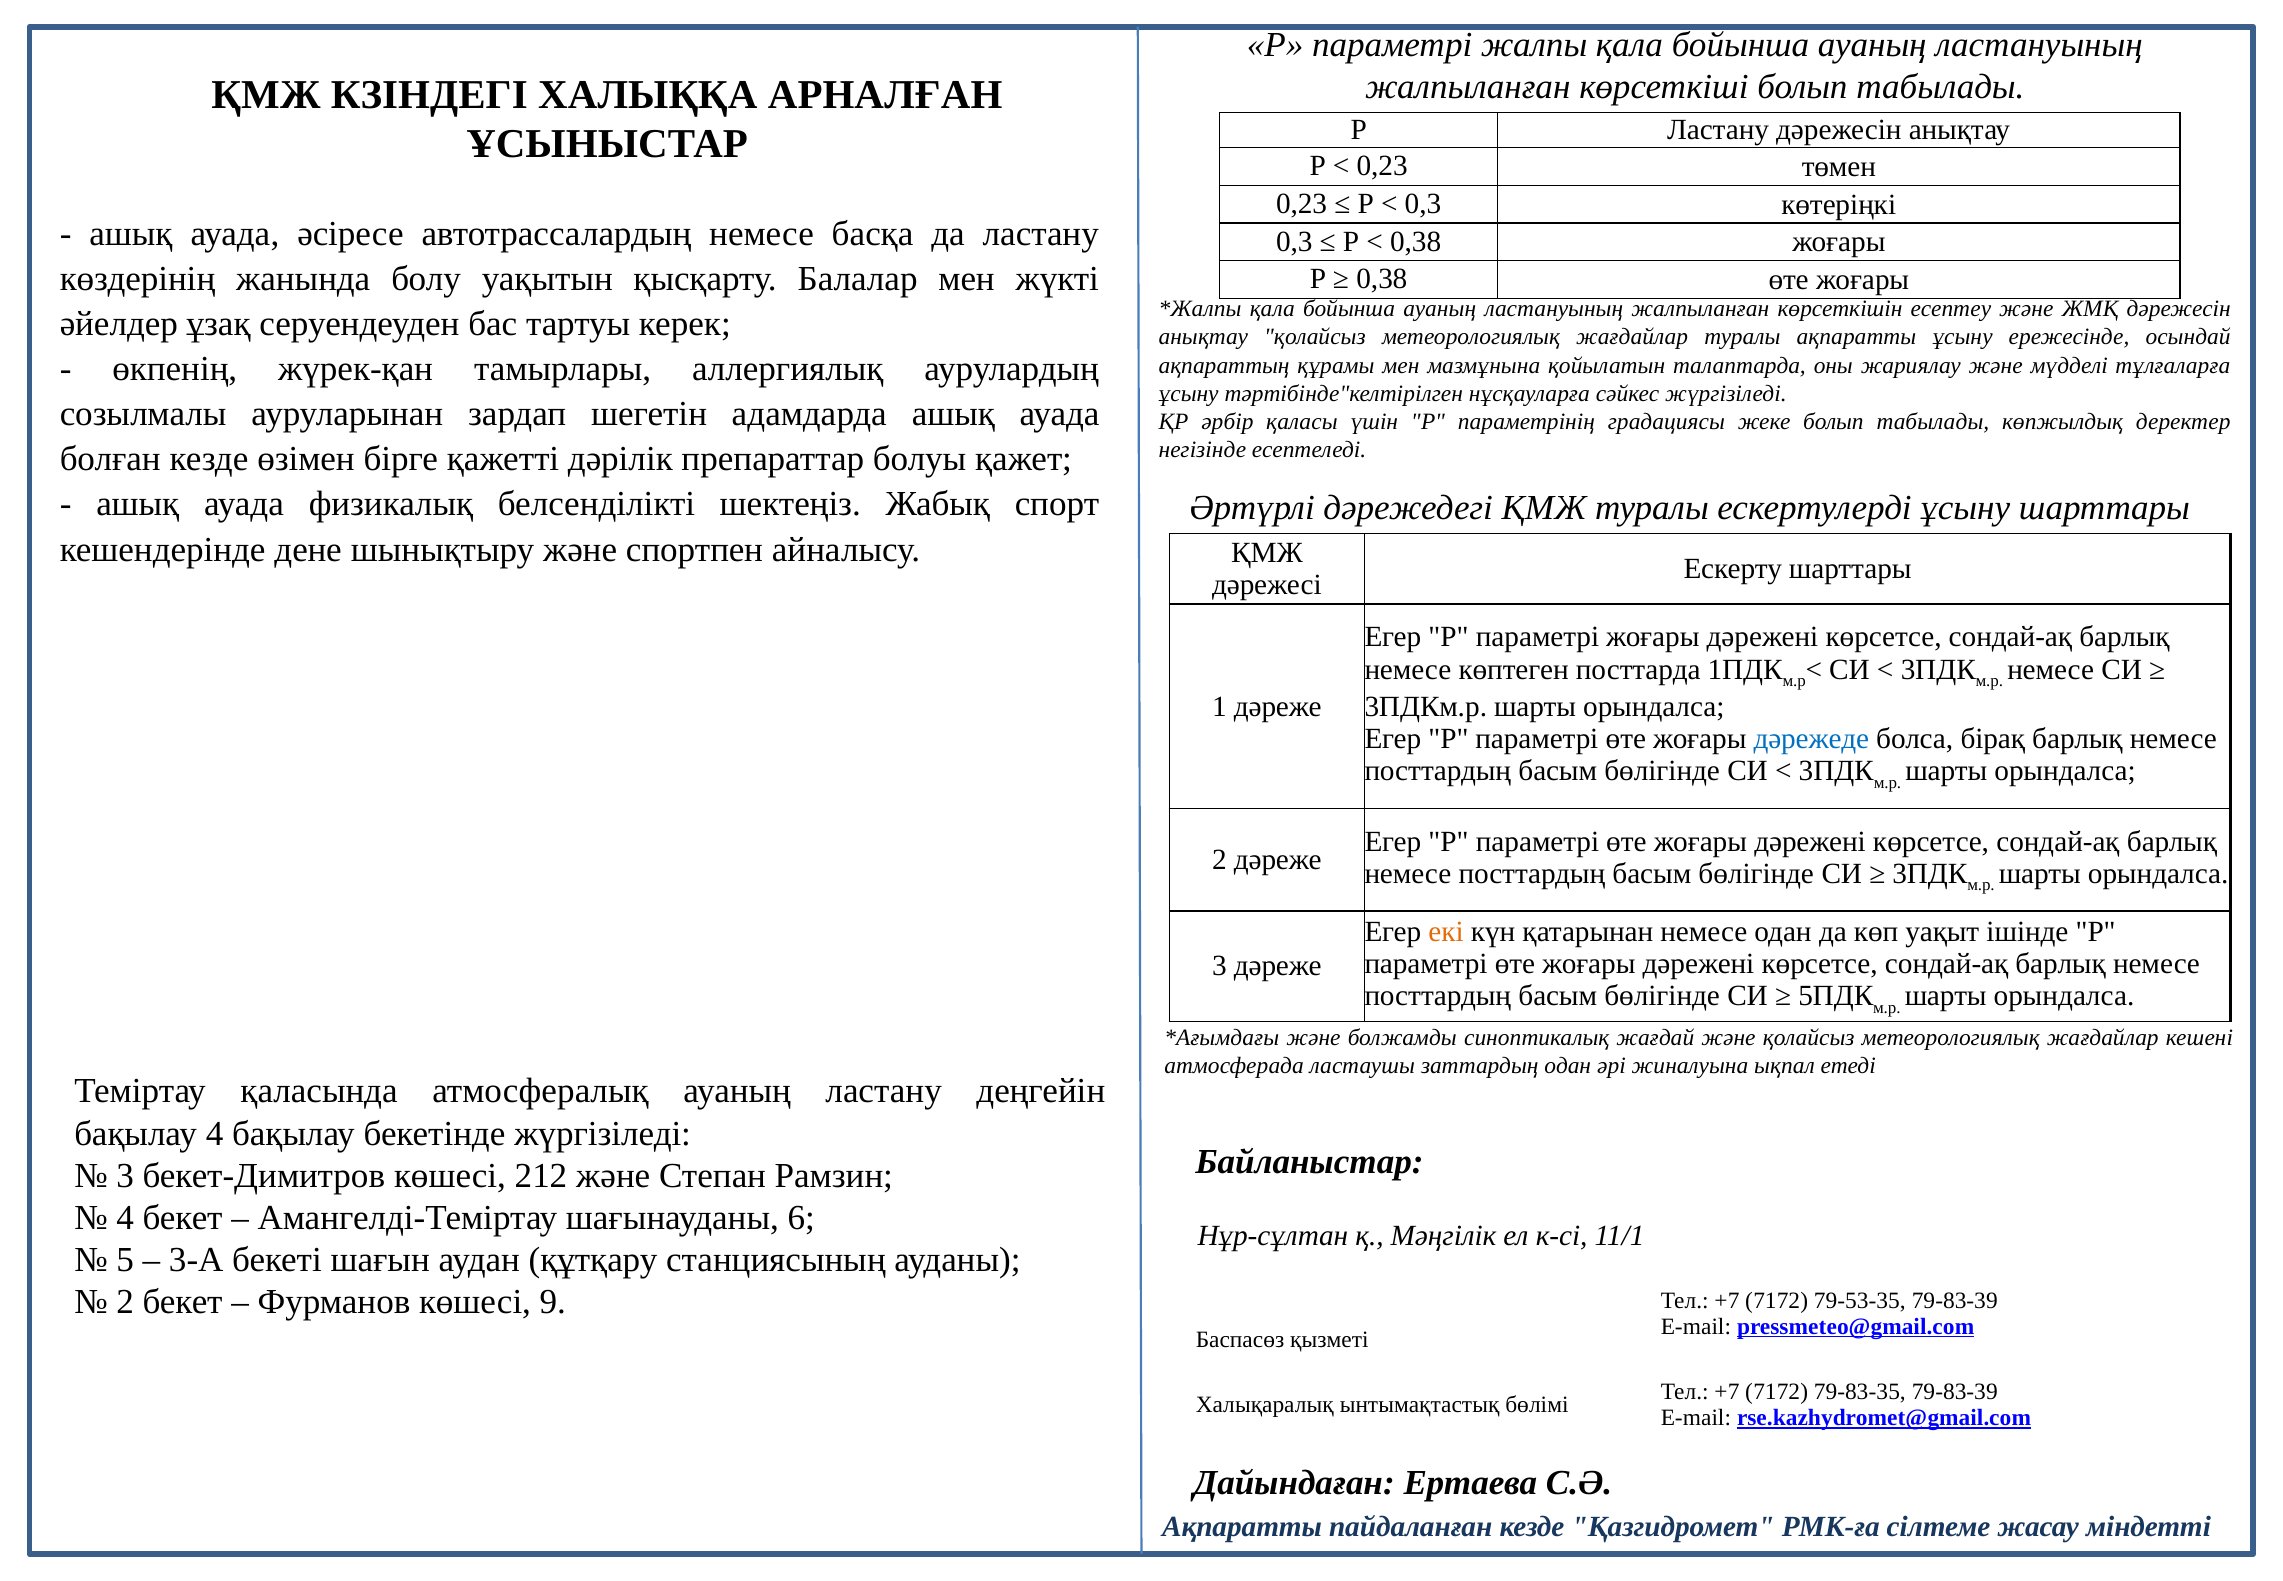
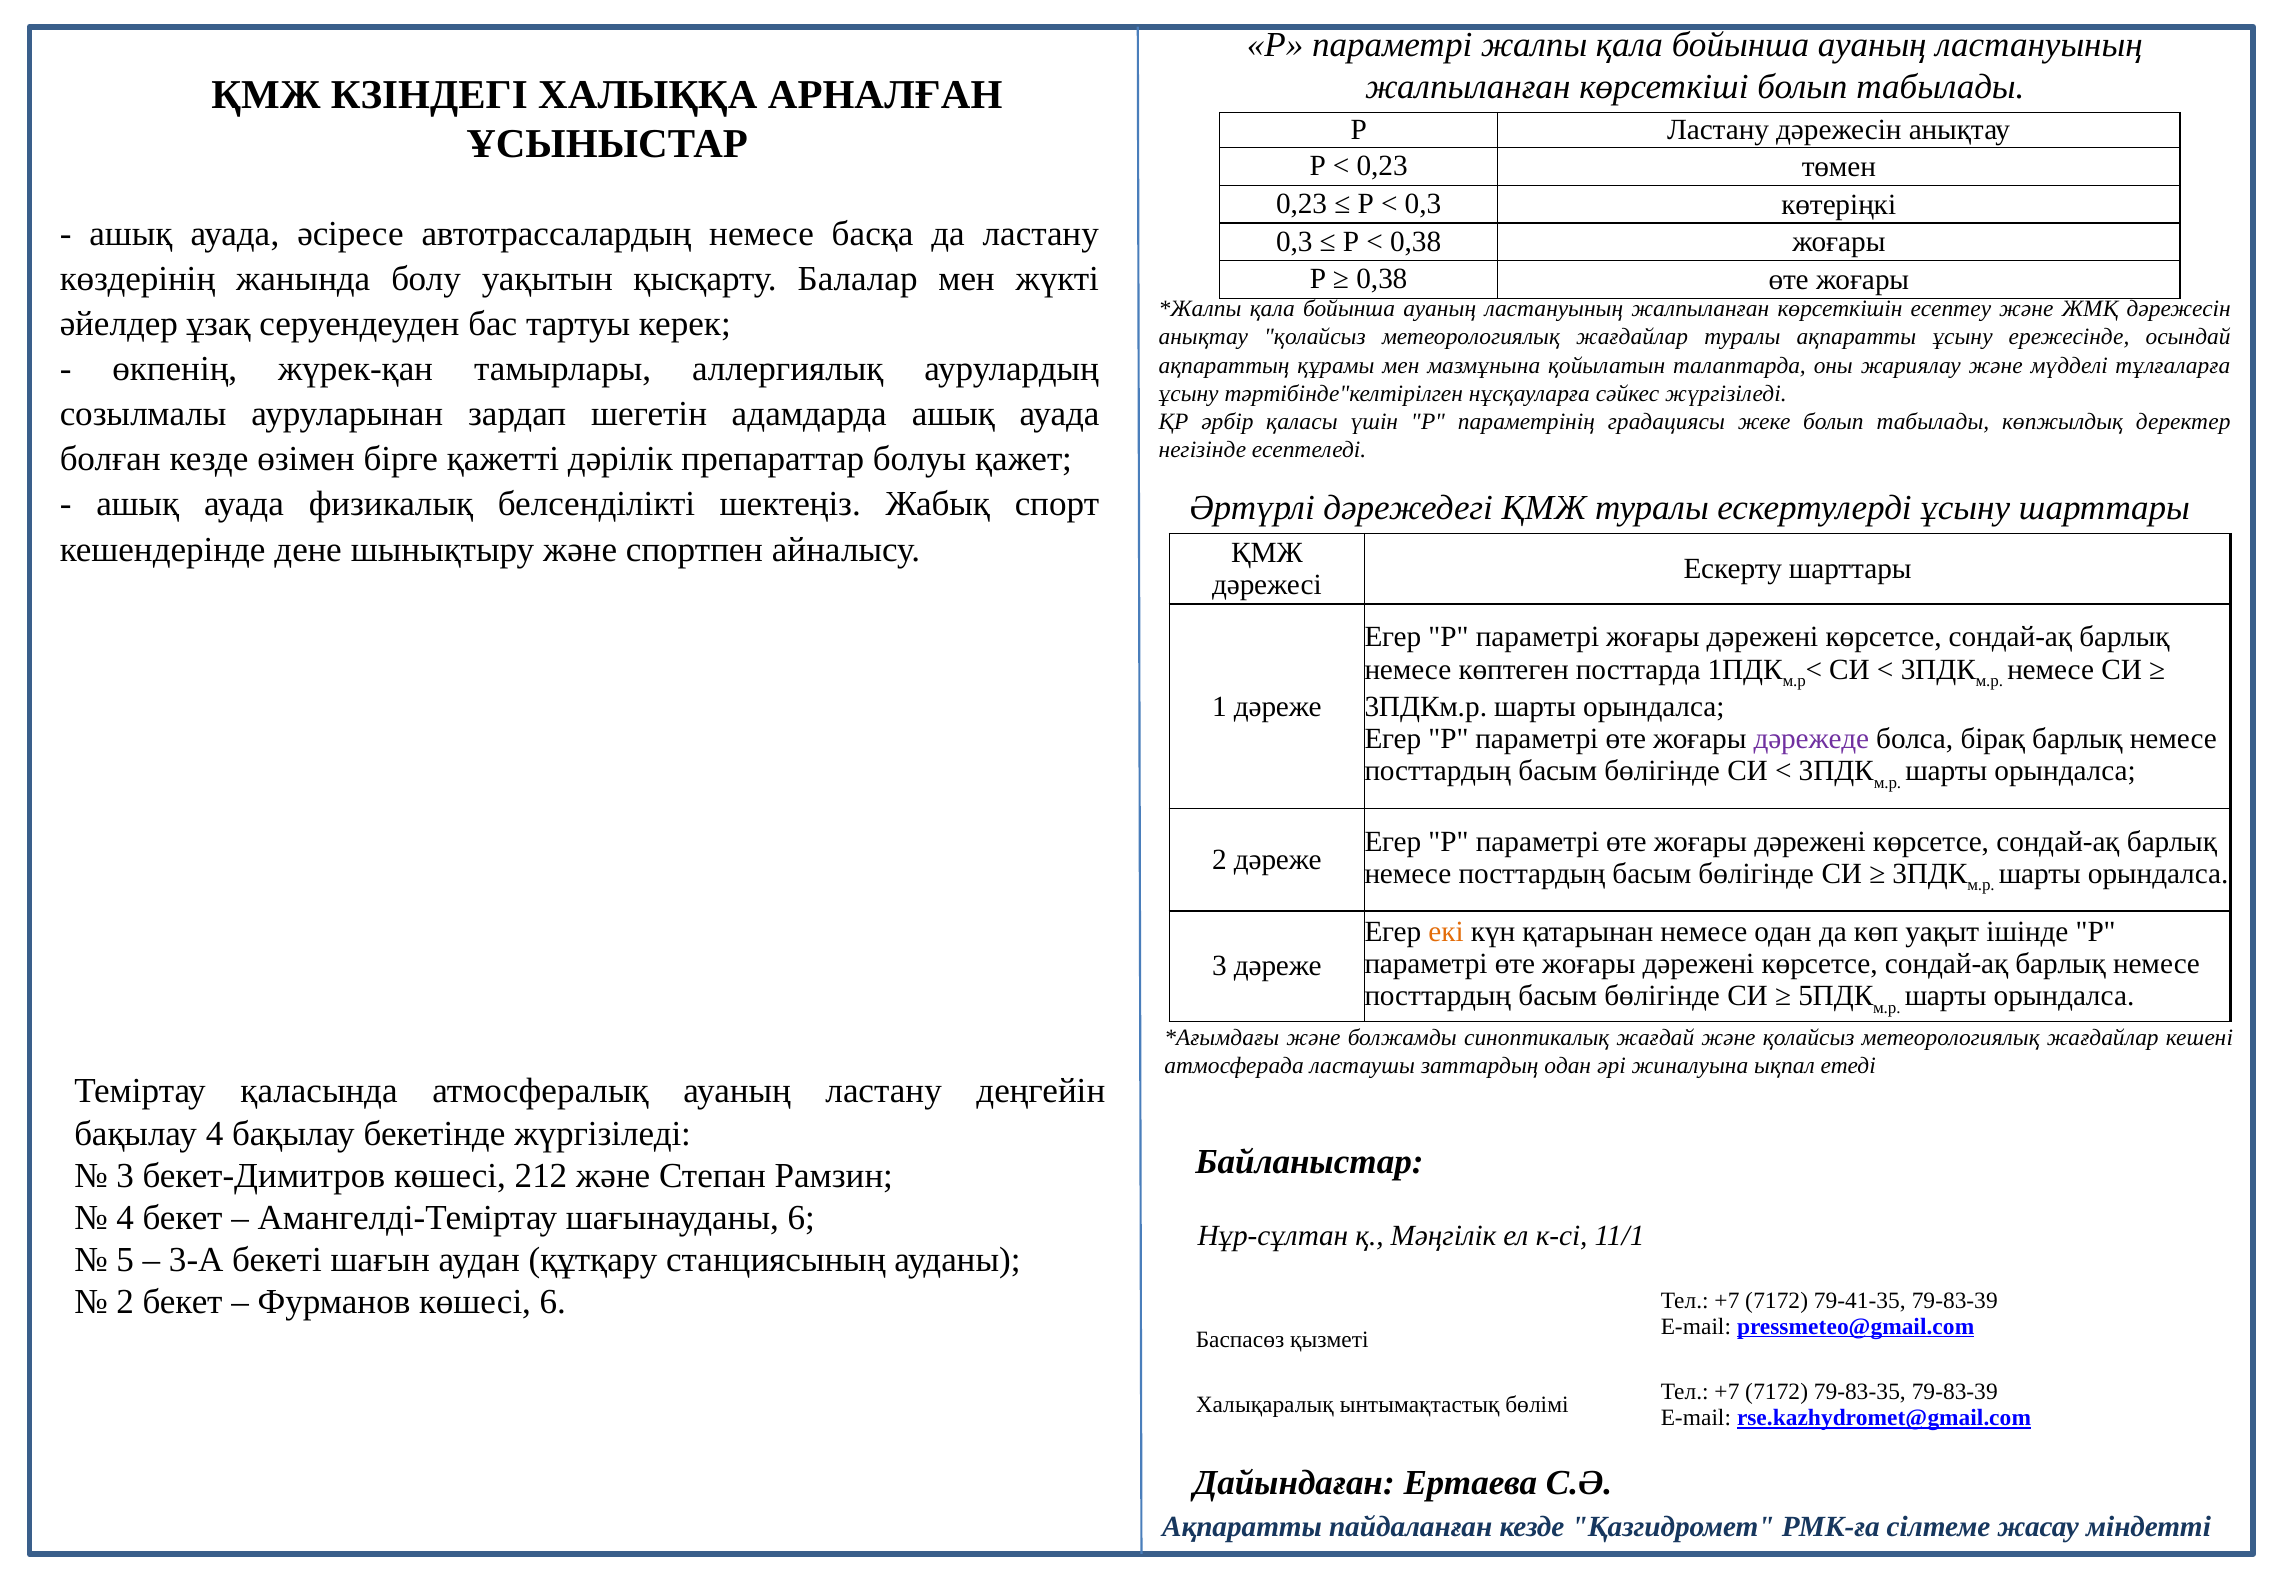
дәрежеде colour: blue -> purple (1811, 738)
көшесі 9: 9 -> 6 (553, 1302)
79-53-35: 79-53-35 -> 79-41-35 (1860, 1300)
